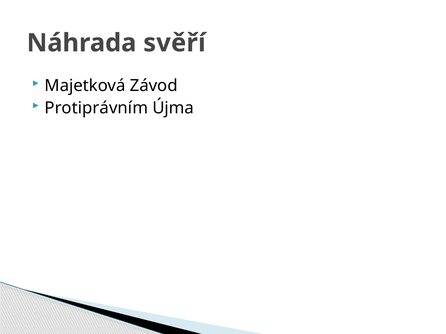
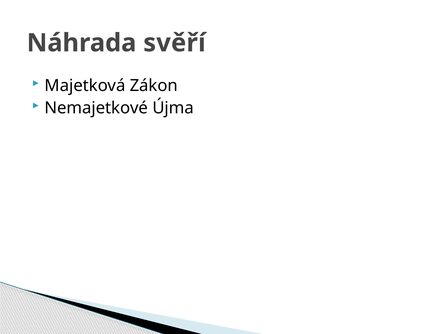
Závod: Závod -> Zákon (154, 86)
Protiprávním: Protiprávním -> Nemajetkové (96, 108)
